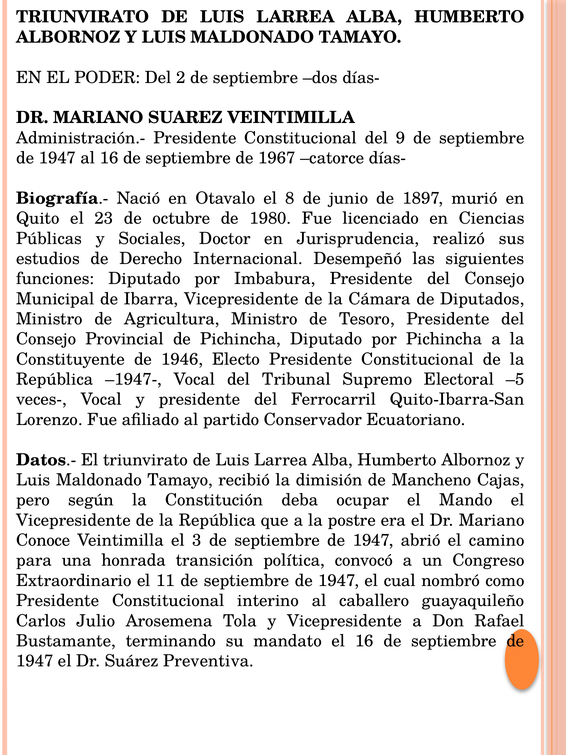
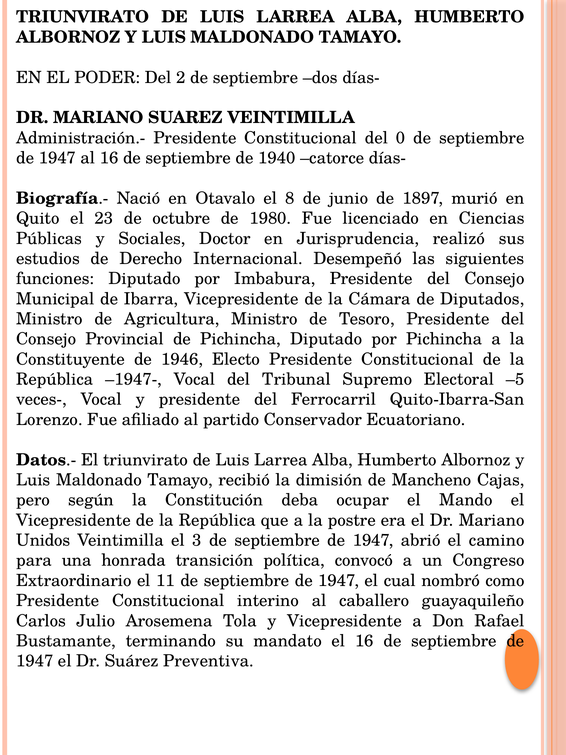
9: 9 -> 0 (401, 138)
1967: 1967 -> 1940 (277, 158)
Conoce: Conoce -> Unidos (43, 540)
